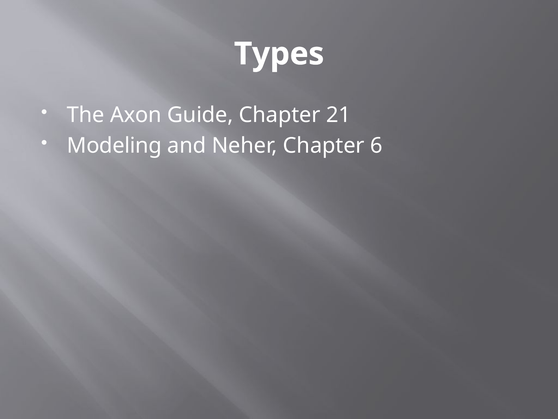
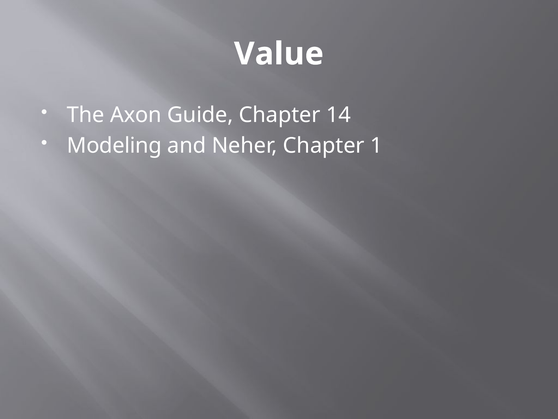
Types: Types -> Value (279, 54)
21: 21 -> 14 (338, 115)
6: 6 -> 1 (376, 145)
